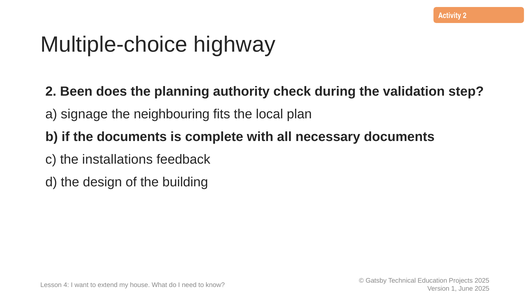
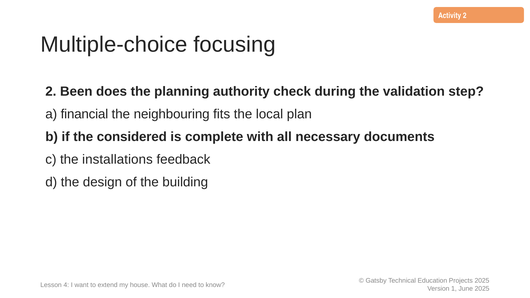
highway: highway -> focusing (235, 45)
signage: signage -> financial (84, 114)
the documents: documents -> considered (132, 137)
